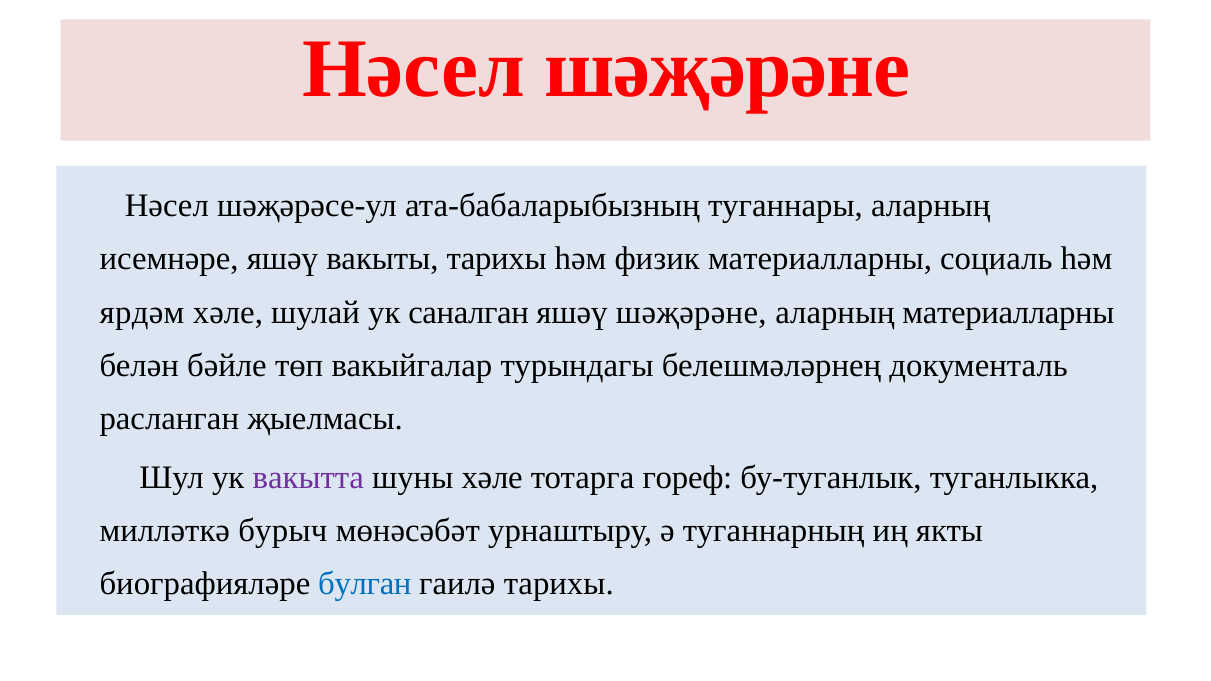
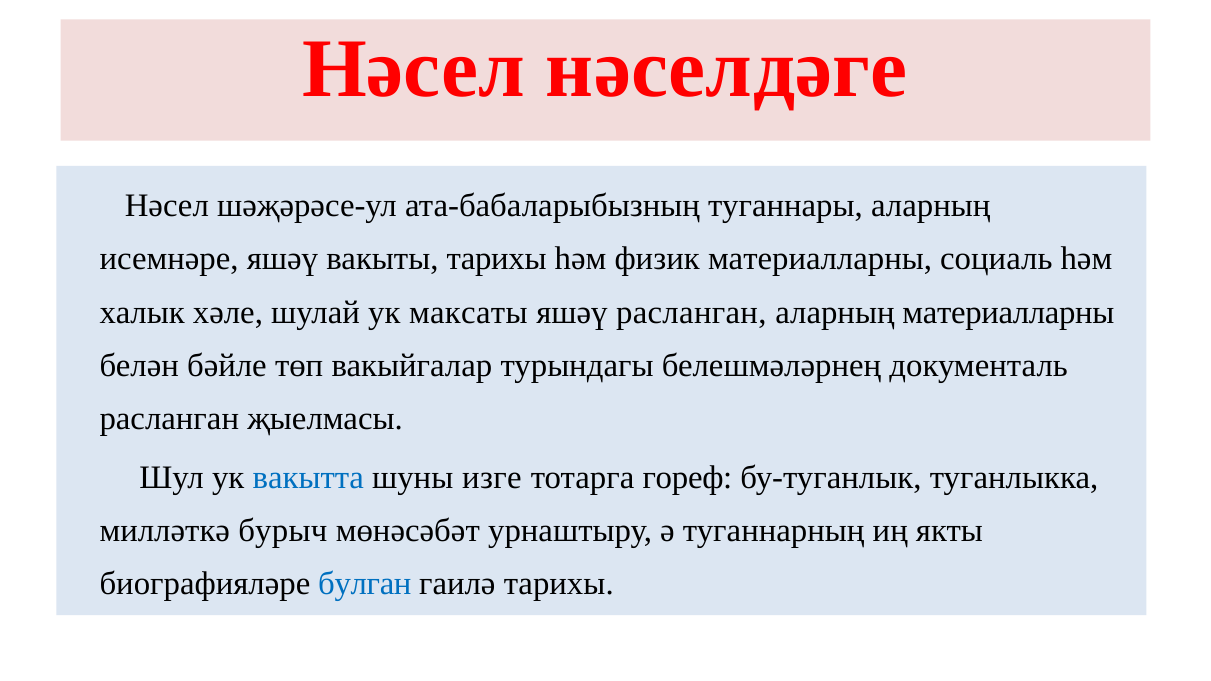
Нәсел шәҗәрәне: шәҗәрәне -> нәселдәге (727, 69)
ярдәм: ярдәм -> халык (142, 312)
саналган: саналган -> максаты (468, 312)
яшәү шәҗәрәне: шәҗәрәне -> расланган (691, 312)
вакытта colour: purple -> blue (308, 478)
шуны хәле: хәле -> изге (492, 478)
